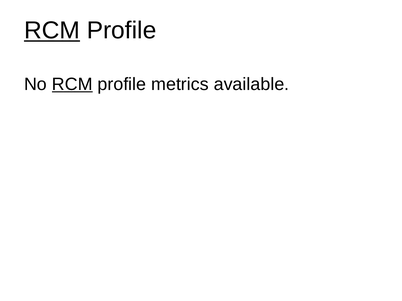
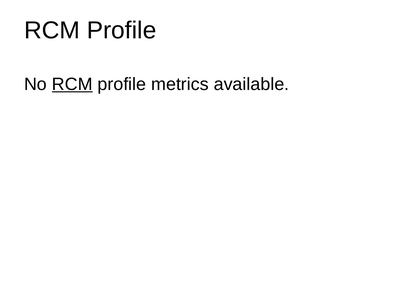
RCM underline: present -> none (52, 31)
